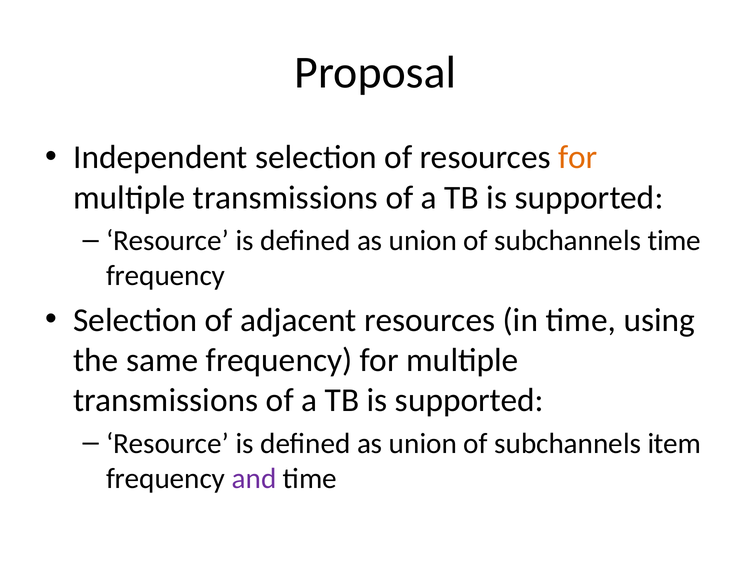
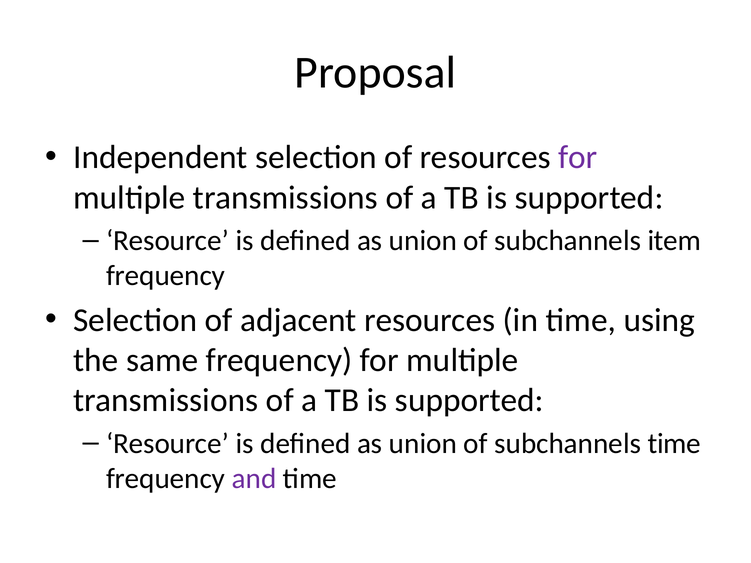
for colour: orange -> purple (578, 158)
subchannels time: time -> item (674, 241)
subchannels item: item -> time (674, 444)
